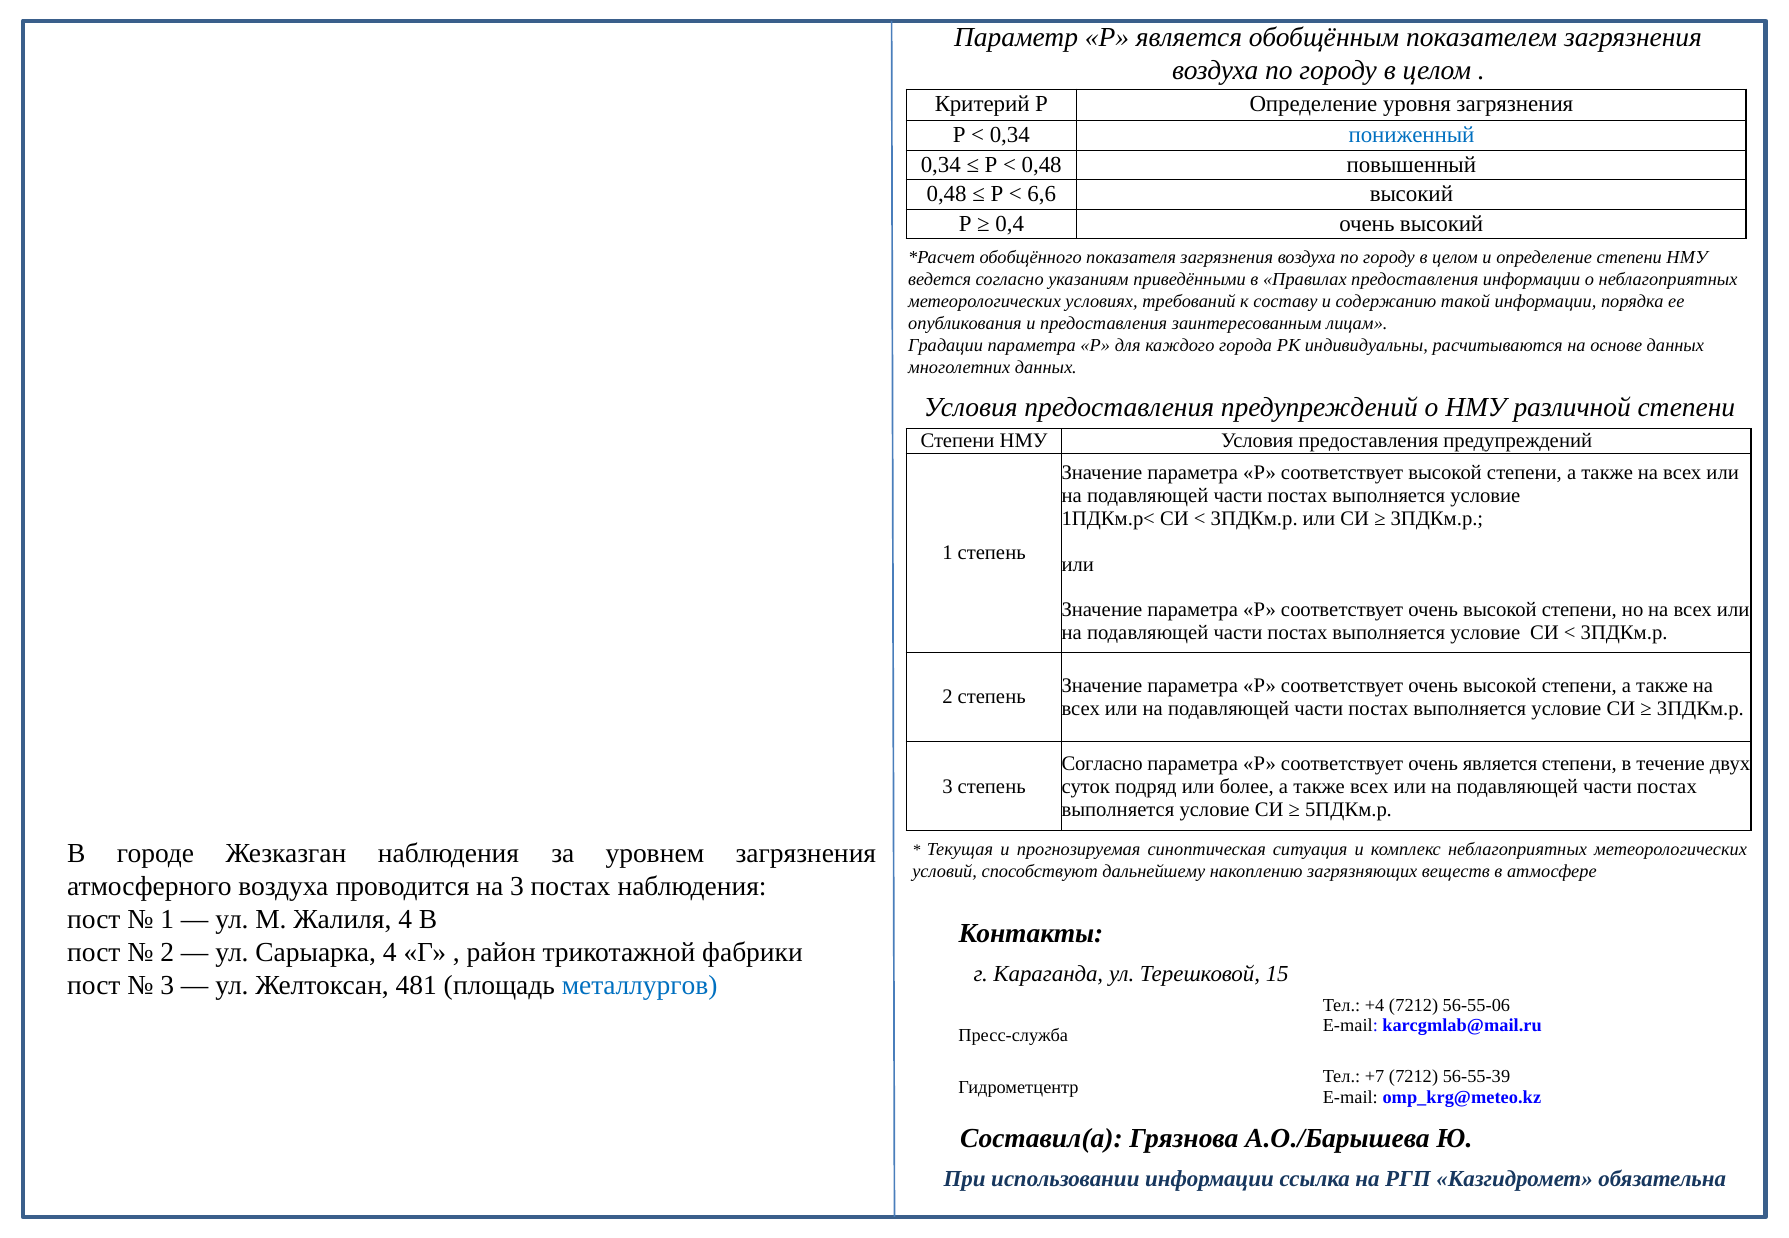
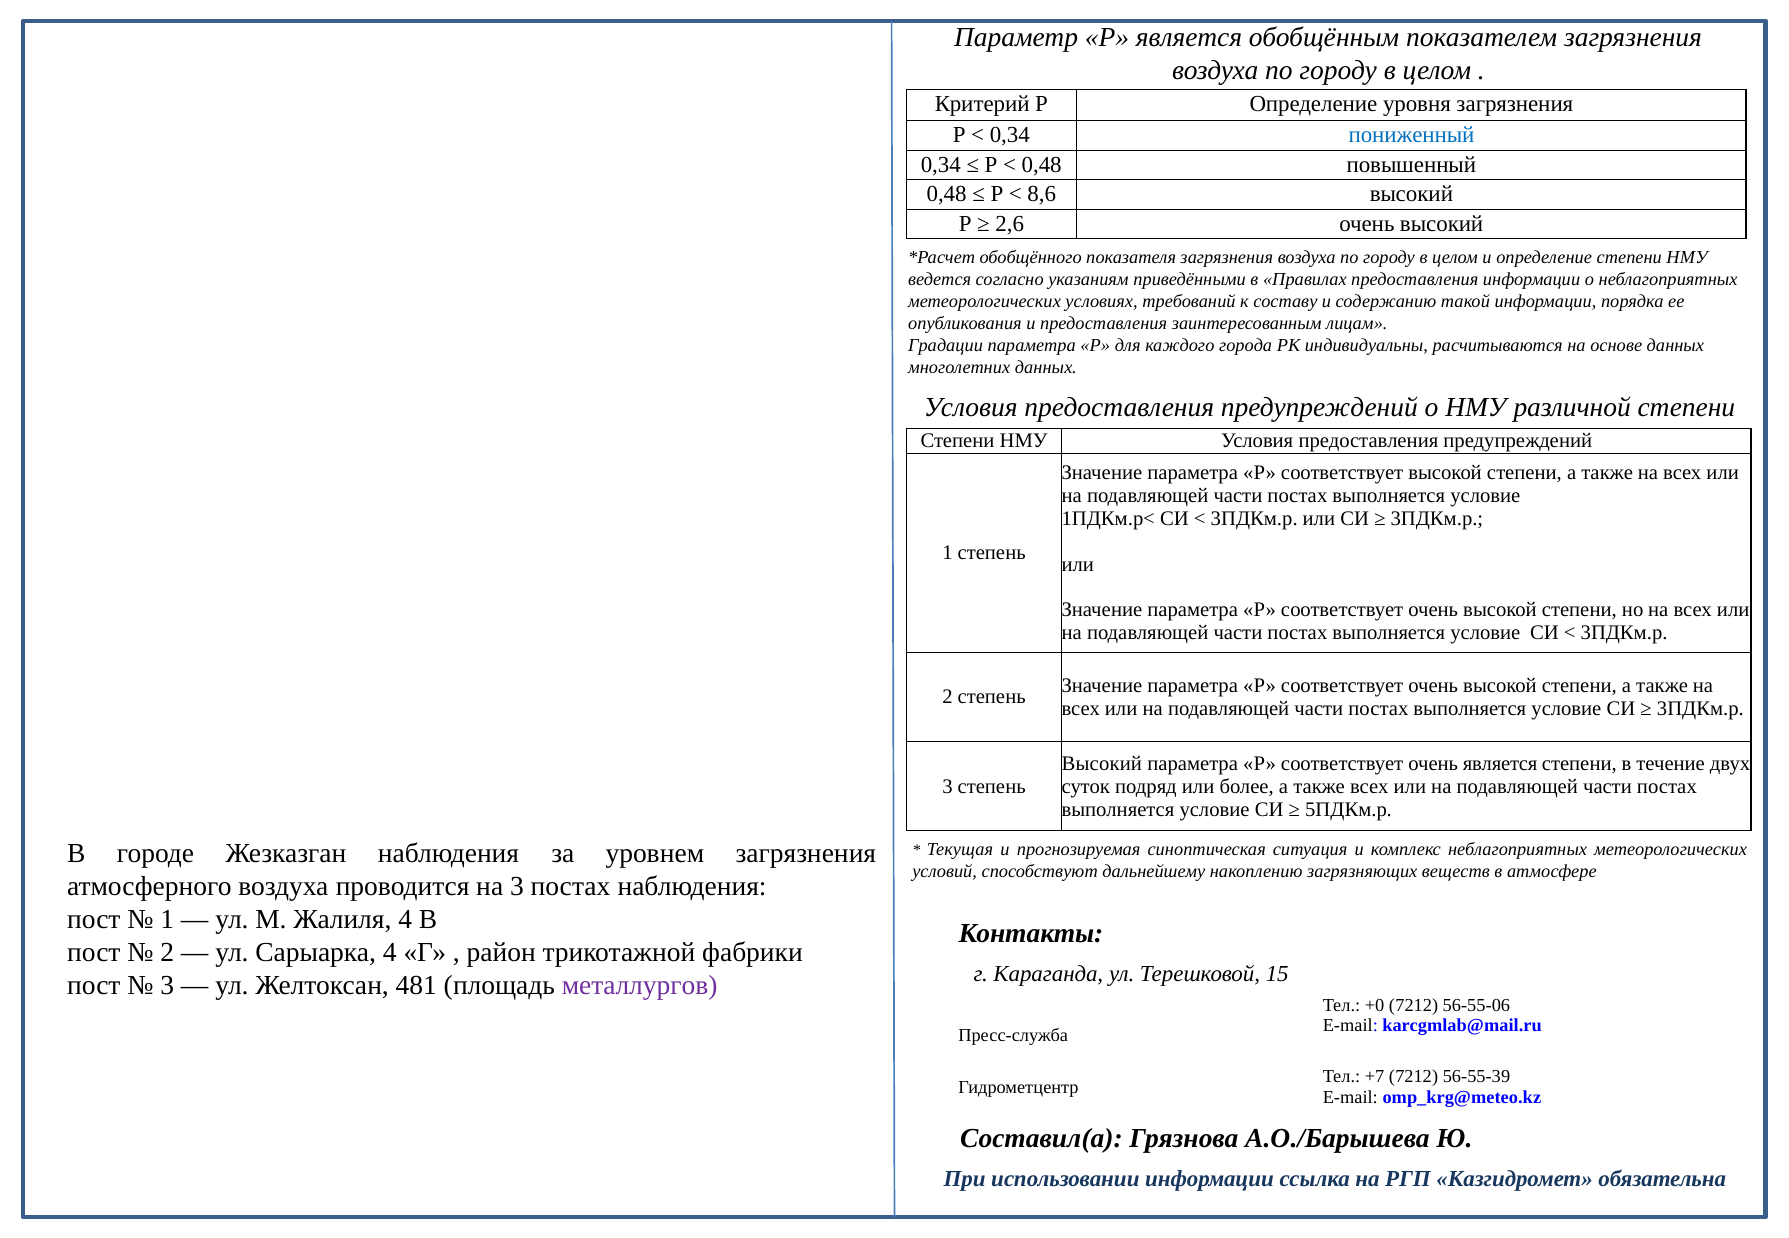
6,6: 6,6 -> 8,6 (1042, 194)
0,4: 0,4 -> 2,6 (1010, 224)
Согласно: Согласно -> Высокий (1102, 764)
металлургов colour: blue -> purple (640, 986)
+4: +4 -> +0 (1375, 1006)
